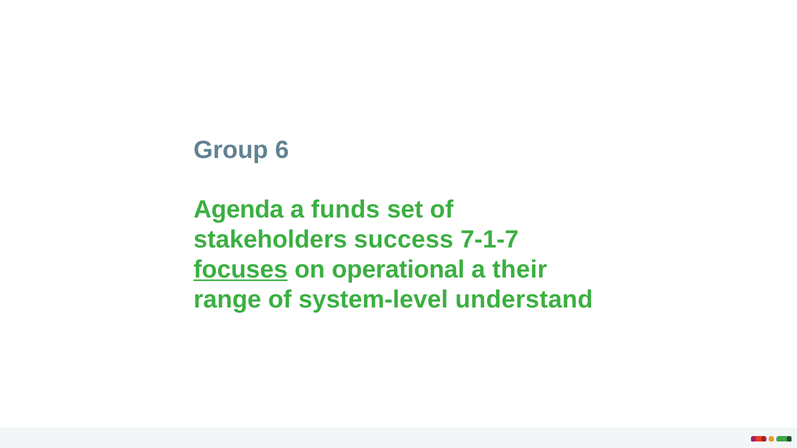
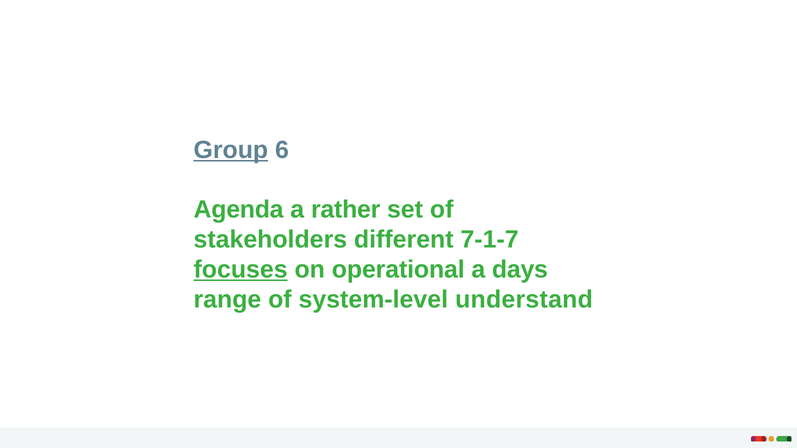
Group underline: none -> present (231, 150)
funds: funds -> rather (346, 210)
success: success -> different (404, 240)
their: their -> days (520, 270)
